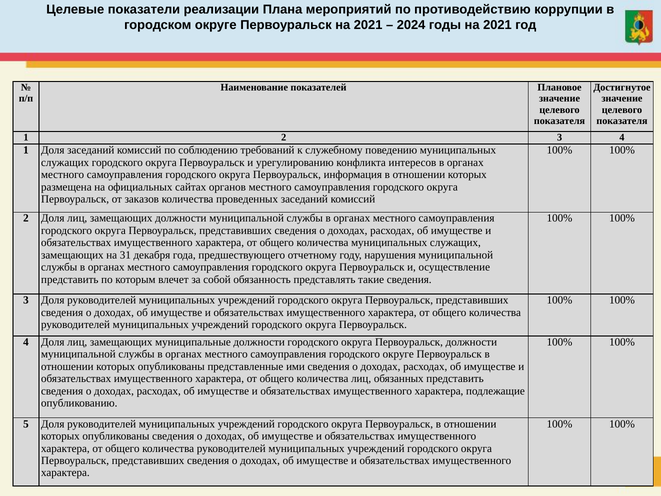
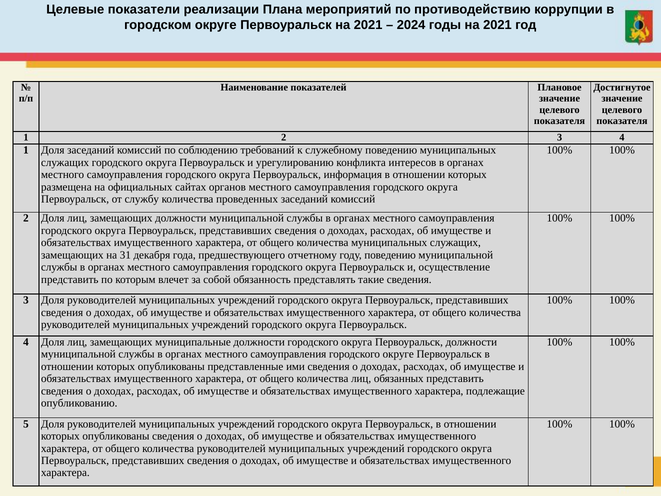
заказов: заказов -> службу (142, 199)
году нарушения: нарушения -> поведению (390, 255)
